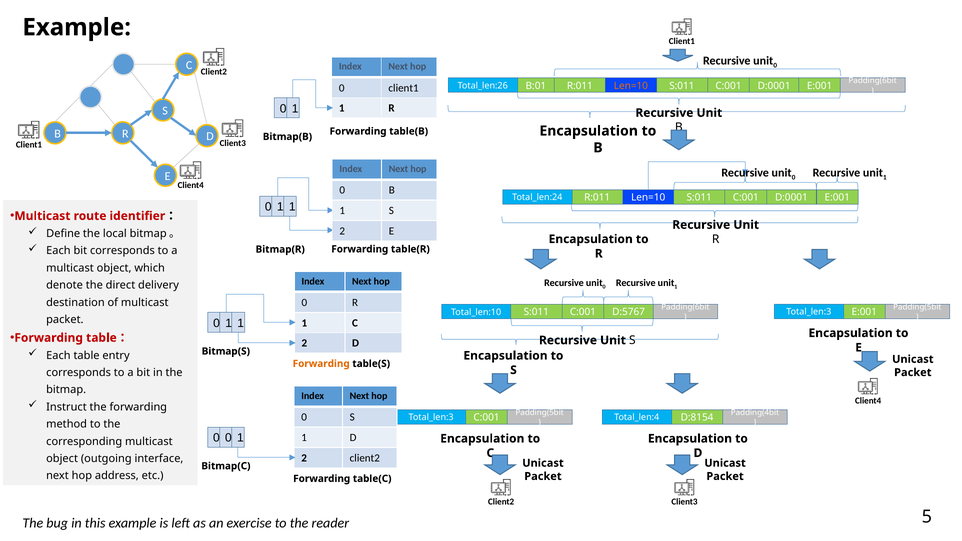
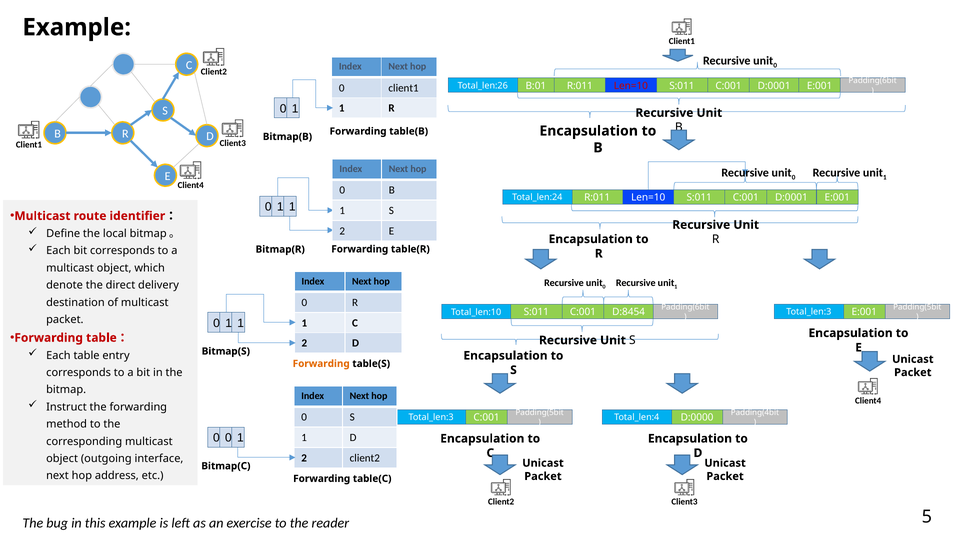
Len=10 colour: orange -> red (631, 86)
D:5767: D:5767 -> D:8454 (629, 312)
D:8154: D:8154 -> D:0000 (697, 418)
